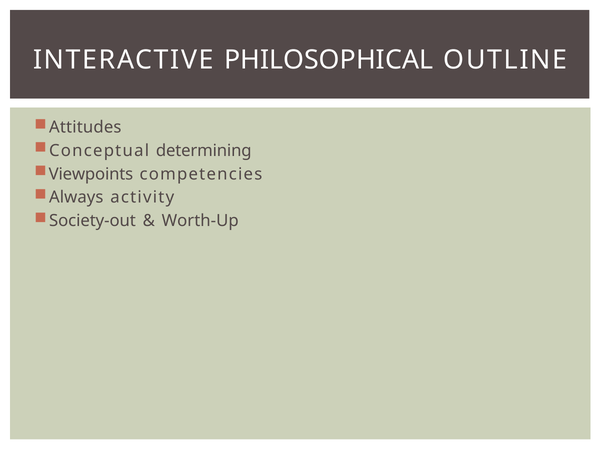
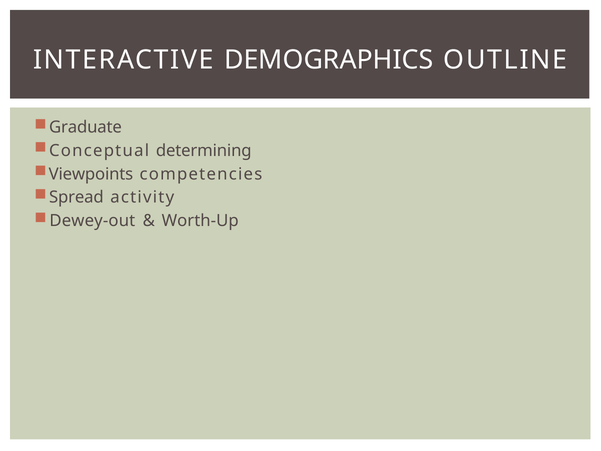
PHILOSOPHICAL: PHILOSOPHICAL -> DEMOGRAPHICS (329, 60)
Attitudes: Attitudes -> Graduate (85, 127)
Always: Always -> Spread (76, 197)
Society-out: Society-out -> Dewey-out (92, 221)
